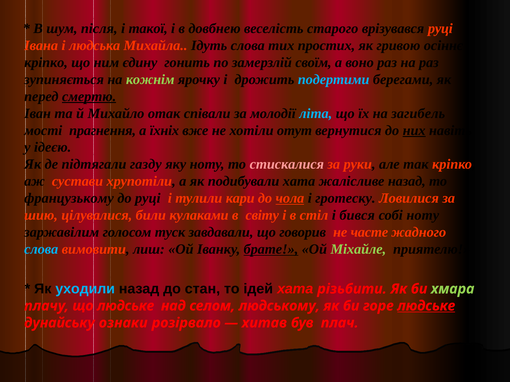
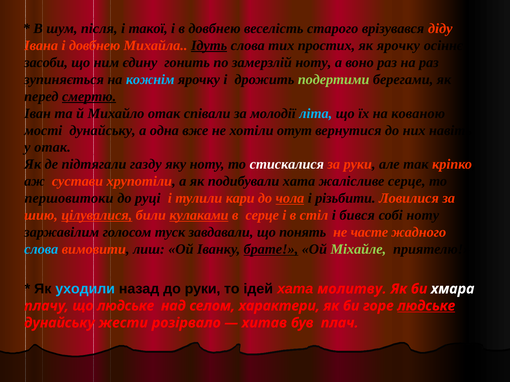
врізувався руці: руці -> діду (440, 28)
і людська: людська -> довбнею (95, 45)
Ідуть underline: none -> present (209, 45)
як гривою: гривою -> ярочку (398, 45)
кріпко: кріпко -> засоби (46, 62)
замерзлій своїм: своїм -> ноту (313, 62)
кожнім colour: light green -> light blue (150, 79)
подертими colour: light blue -> light green (334, 79)
загибель: загибель -> кованою (418, 114)
мості прагнення: прагнення -> дунайську (102, 131)
їхніх: їхніх -> одна (164, 131)
них underline: present -> none (414, 131)
у ідеєю: ідеєю -> отак (53, 148)
стискалися colour: pink -> white (287, 165)
жалісливе назад: назад -> серце (407, 182)
французькому: французькому -> першовитоки (69, 199)
гротеску: гротеску -> різьбити (345, 199)
цілувалися underline: none -> present (97, 216)
кулаками underline: none -> present (199, 216)
в світу: світу -> серце (262, 216)
говорив: говорив -> понять (303, 233)
до стан: стан -> руки (203, 289)
різьбити: різьбити -> молитву (352, 289)
хмара colour: light green -> white (453, 289)
людському: людському -> характери (279, 306)
ознаки: ознаки -> жести (123, 323)
